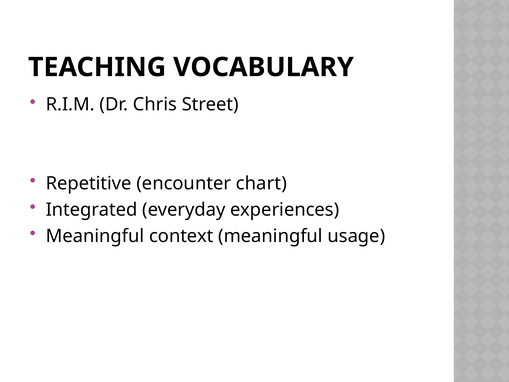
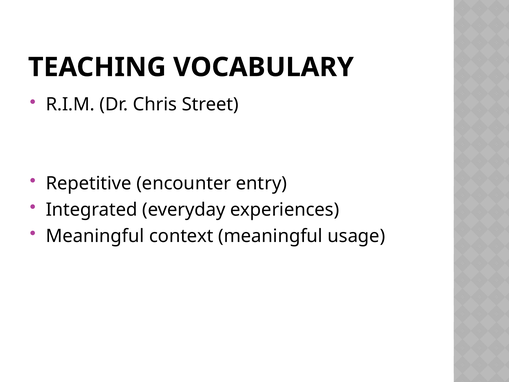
chart: chart -> entry (261, 183)
